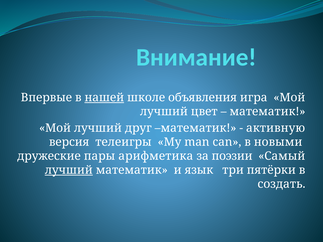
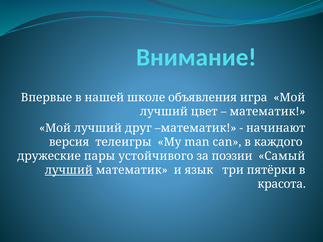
нашей underline: present -> none (104, 98)
активную: активную -> начинают (276, 128)
новыми: новыми -> каждого (278, 142)
арифметика: арифметика -> устойчивого (156, 156)
создать: создать -> красота (282, 184)
